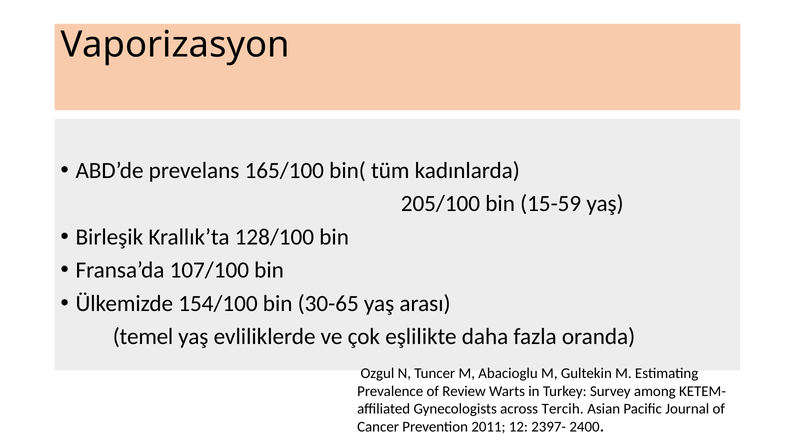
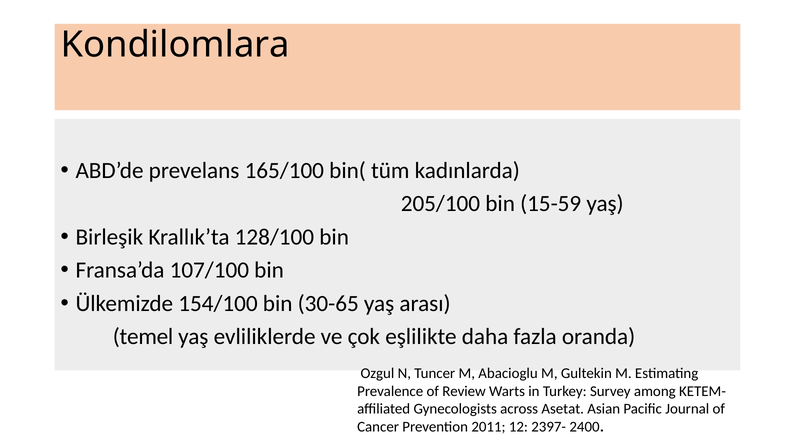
Vaporizasyon: Vaporizasyon -> Kondilomlara (175, 45)
Tercih: Tercih -> Asetat (563, 409)
